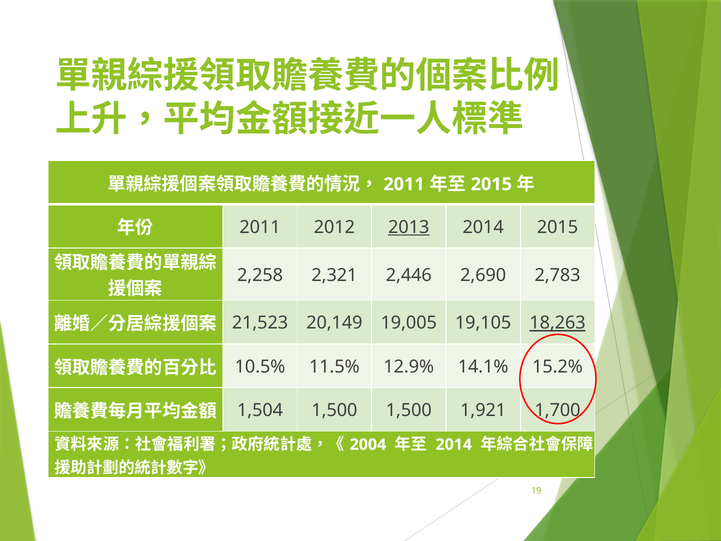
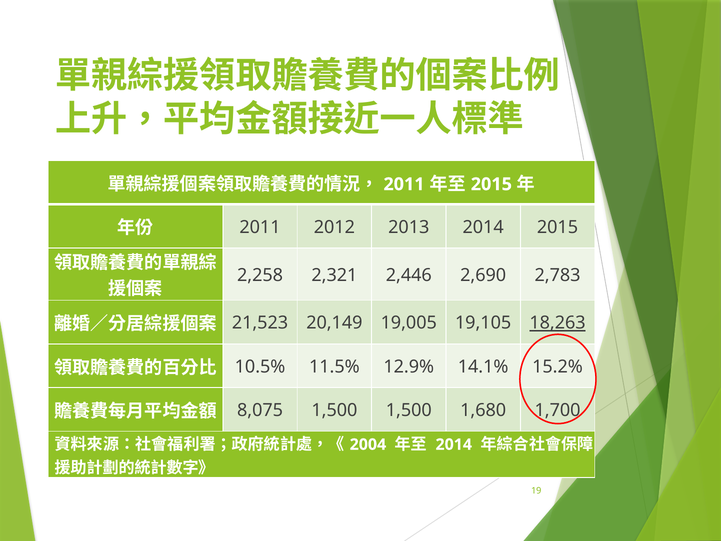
2013 underline: present -> none (409, 227)
1,504: 1,504 -> 8,075 (260, 410)
1,921: 1,921 -> 1,680 (483, 410)
